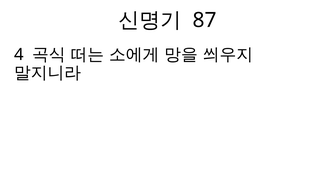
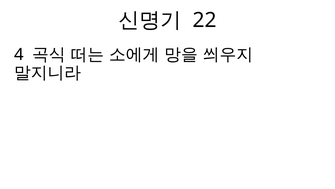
87: 87 -> 22 (205, 20)
